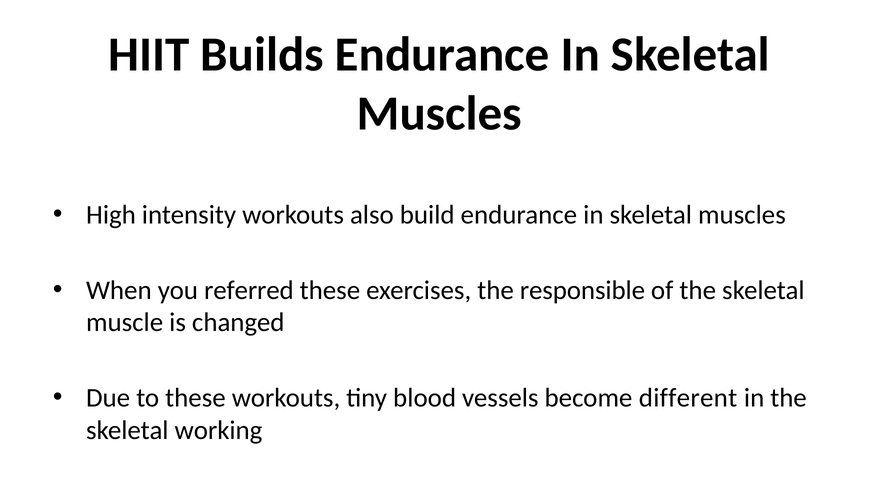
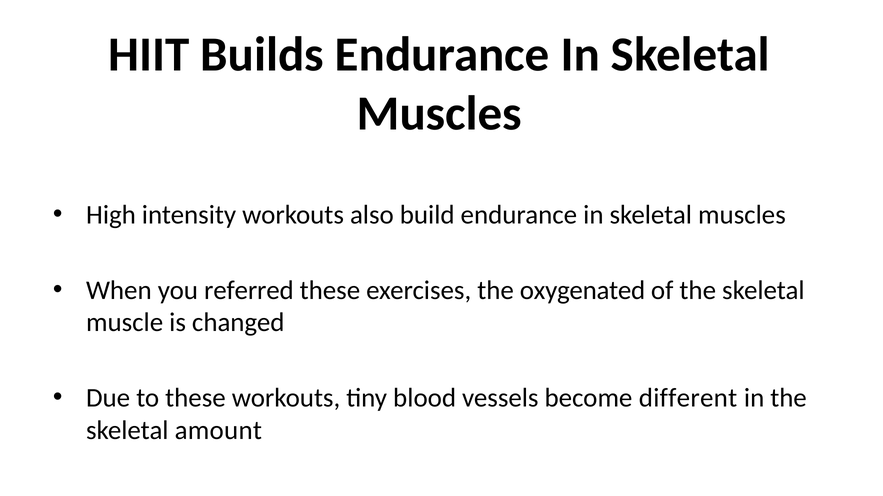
responsible: responsible -> oxygenated (583, 291)
working: working -> amount (218, 431)
